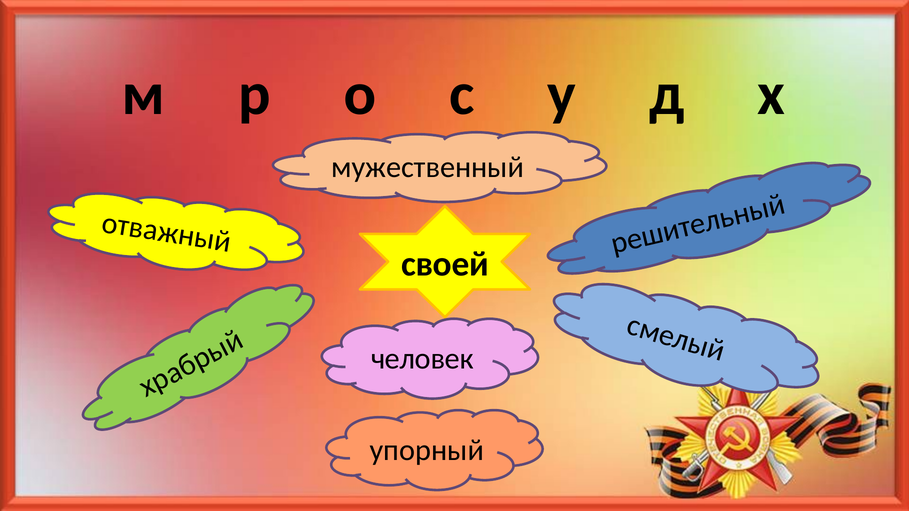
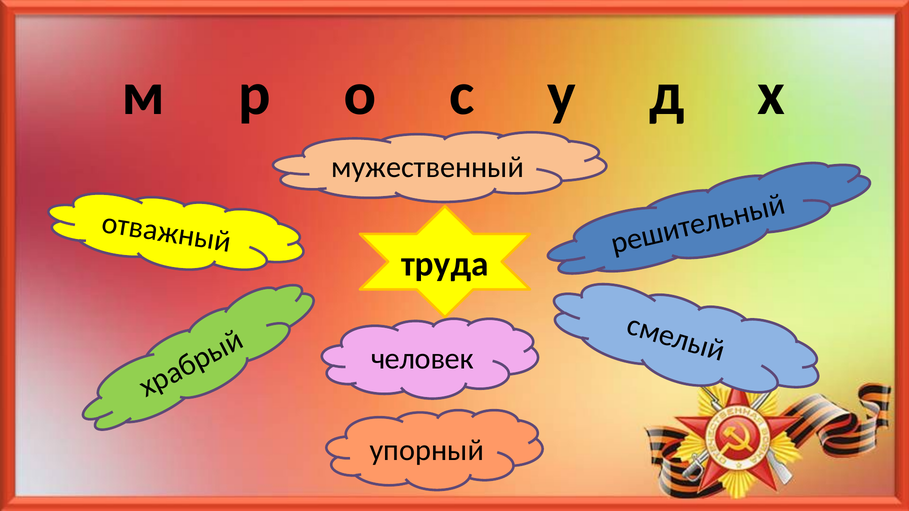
своей: своей -> труда (445, 264)
